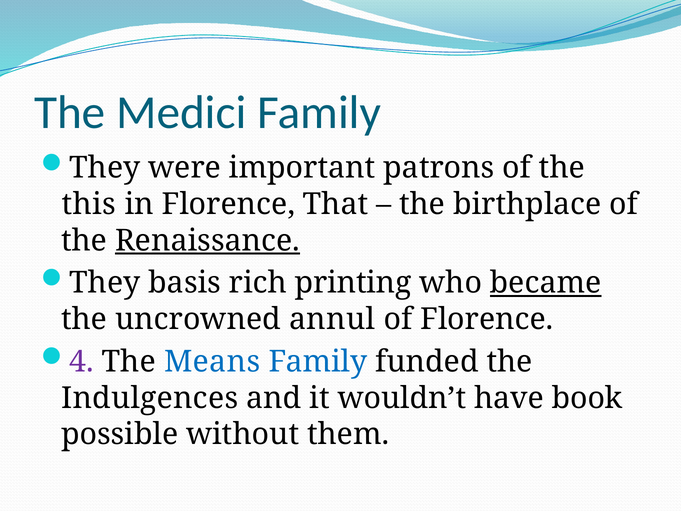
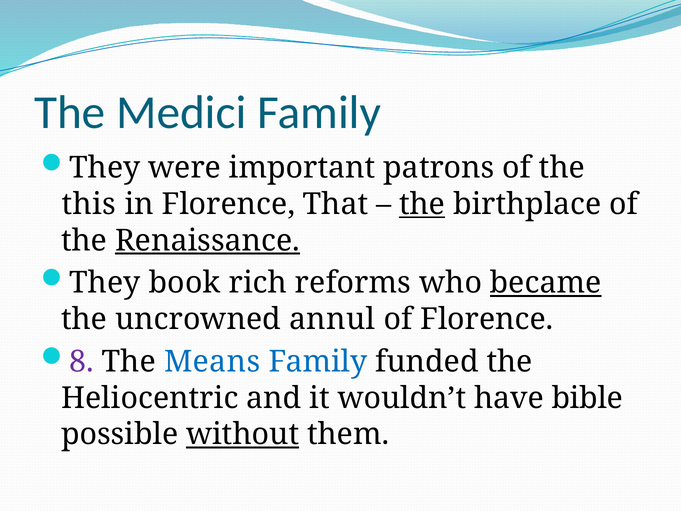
the underline: none -> present (422, 204)
basis: basis -> book (185, 283)
printing: printing -> reforms (353, 283)
4: 4 -> 8 (82, 362)
Indulgences: Indulgences -> Heliocentric (150, 398)
book: book -> bible (587, 398)
without underline: none -> present (243, 434)
